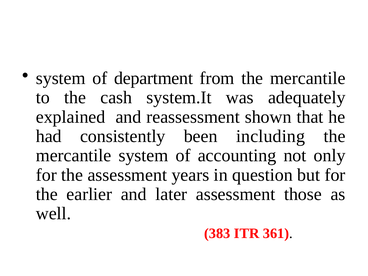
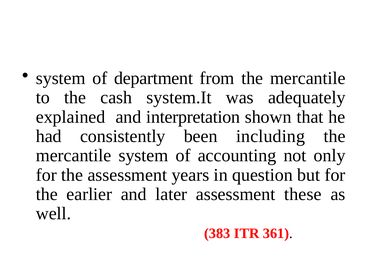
reassessment: reassessment -> interpretation (193, 117)
those: those -> these (303, 194)
